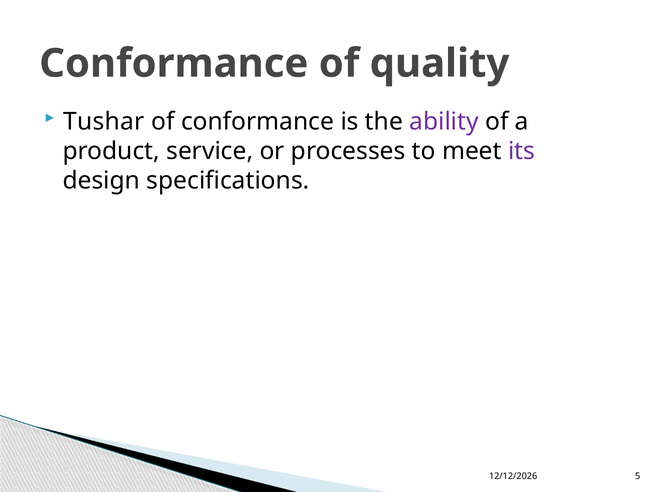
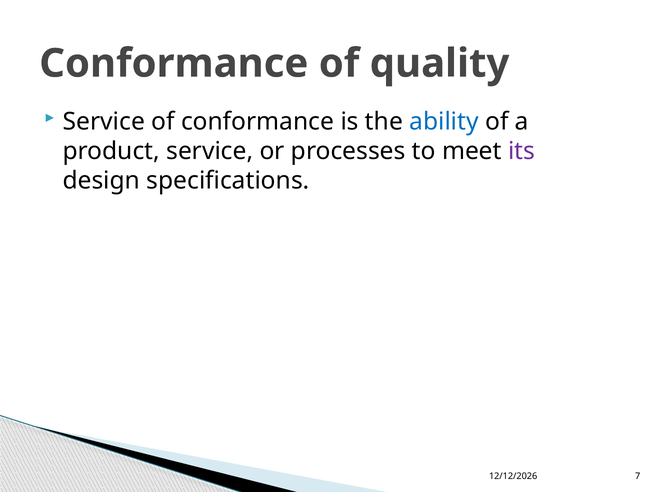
Tushar: Tushar -> Service (104, 121)
ability colour: purple -> blue (444, 121)
5: 5 -> 7 (638, 476)
